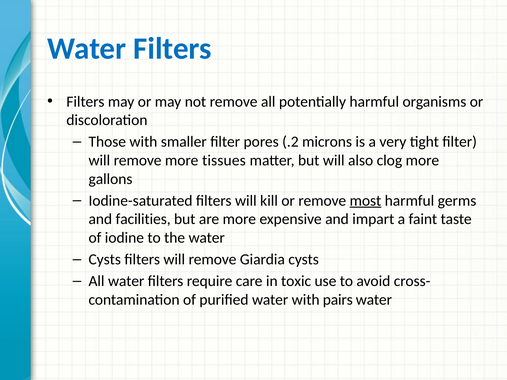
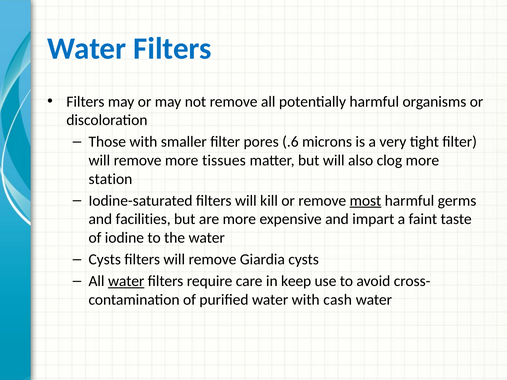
.2: .2 -> .6 (290, 142)
gallons: gallons -> station (110, 179)
water underline: none -> present (126, 281)
toxic: toxic -> keep (296, 281)
pairs: pairs -> cash (338, 300)
